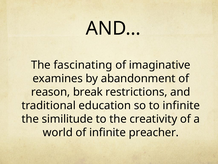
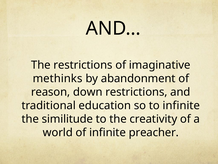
The fascinating: fascinating -> restrictions (83, 65)
examines: examines -> methinks (58, 78)
break: break -> down (88, 92)
